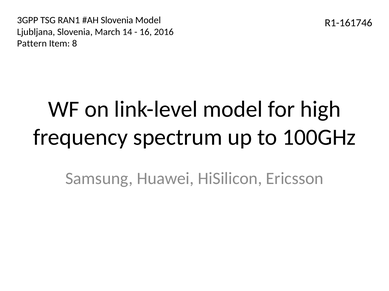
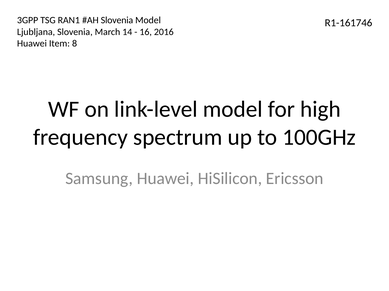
Pattern: Pattern -> Huawei (32, 44)
